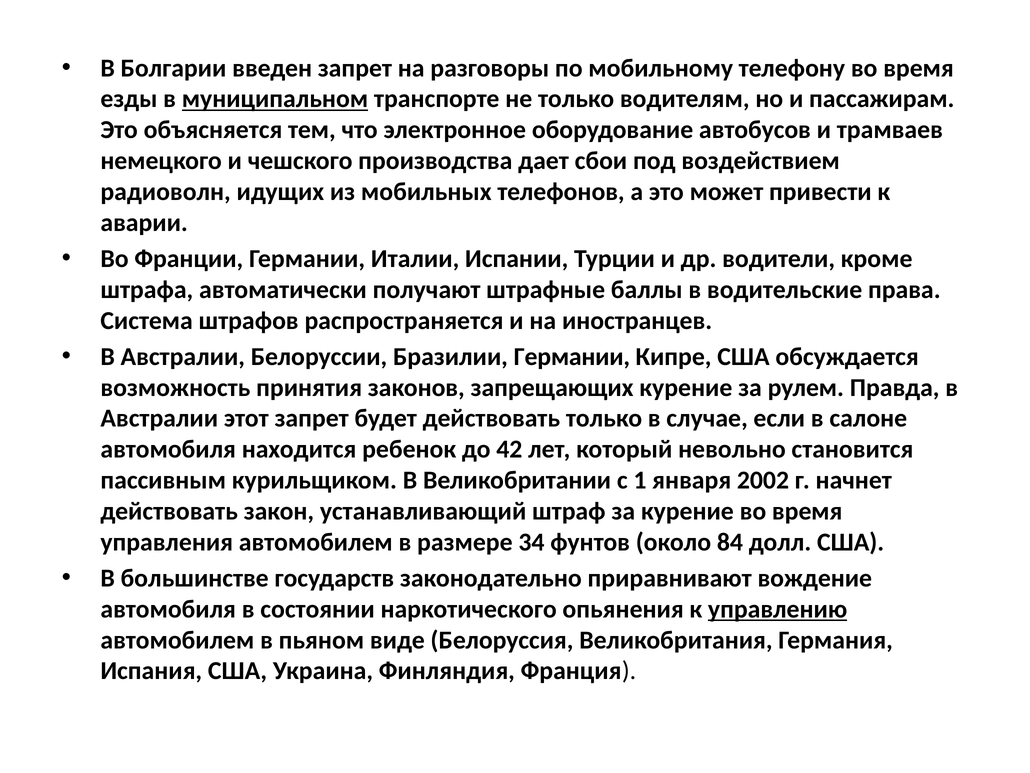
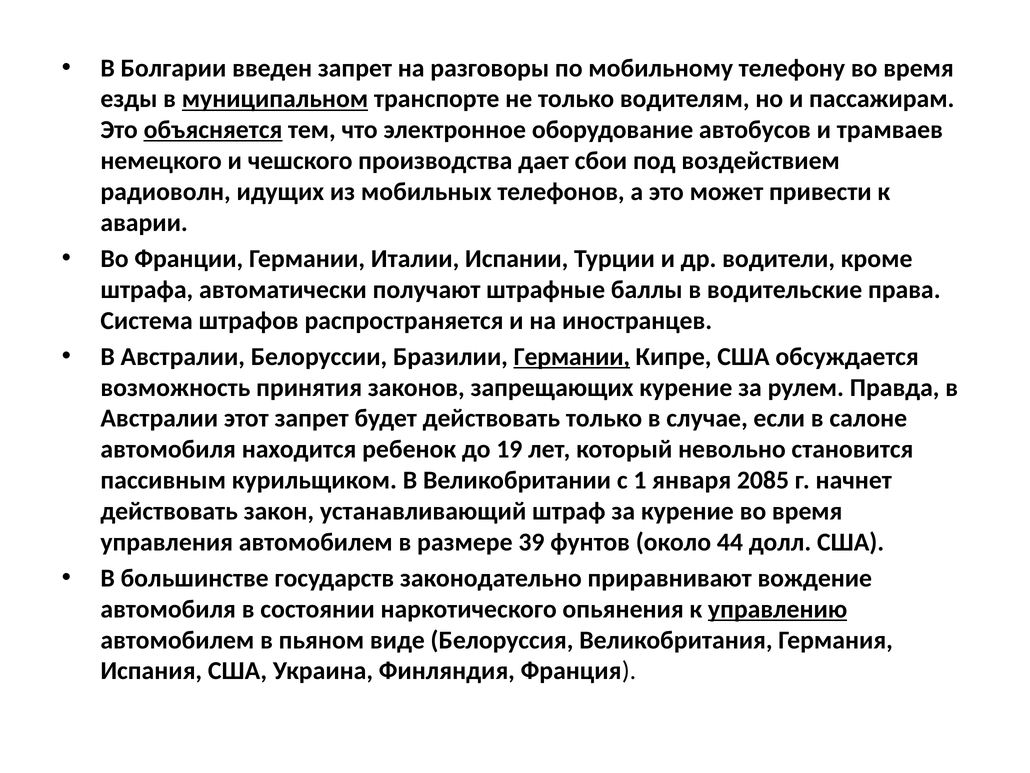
объясняется underline: none -> present (213, 130)
Германии underline: none -> present (572, 356)
42: 42 -> 19 (509, 449)
2002: 2002 -> 2085 (763, 480)
34: 34 -> 39 (531, 542)
84: 84 -> 44 (730, 542)
